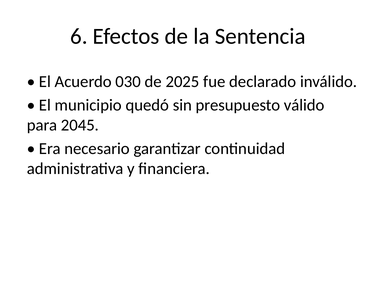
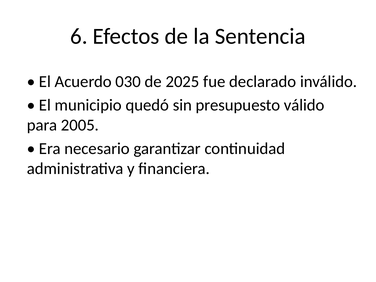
2045: 2045 -> 2005 (80, 125)
